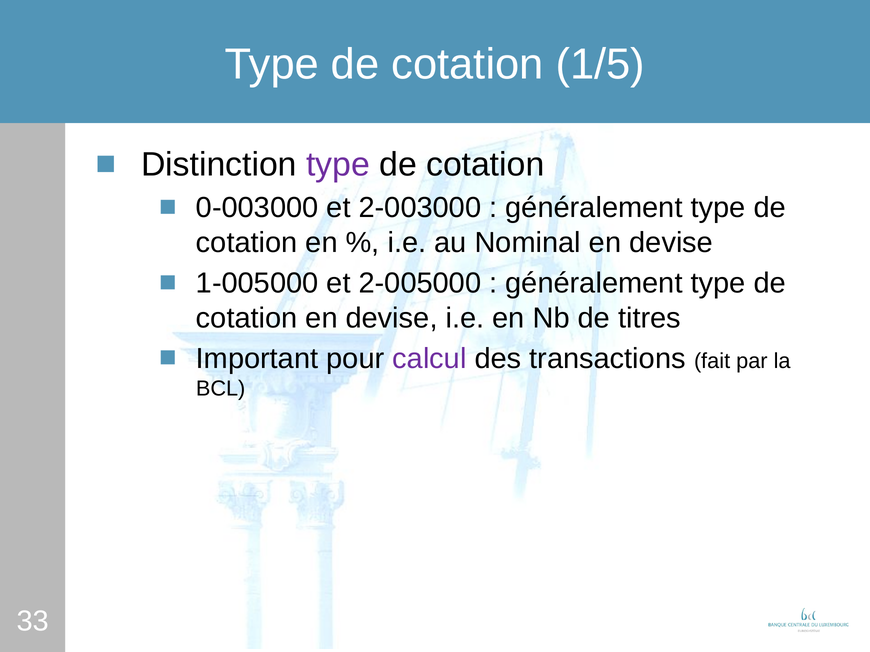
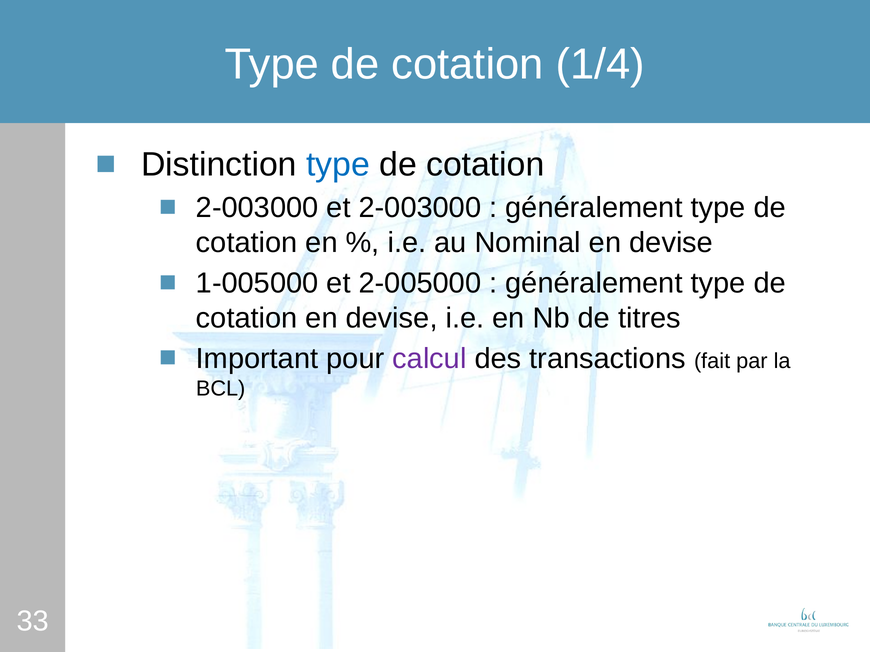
1/5: 1/5 -> 1/4 (600, 65)
type colour: purple -> blue (338, 165)
0-003000: 0-003000 -> 2-003000 (257, 208)
